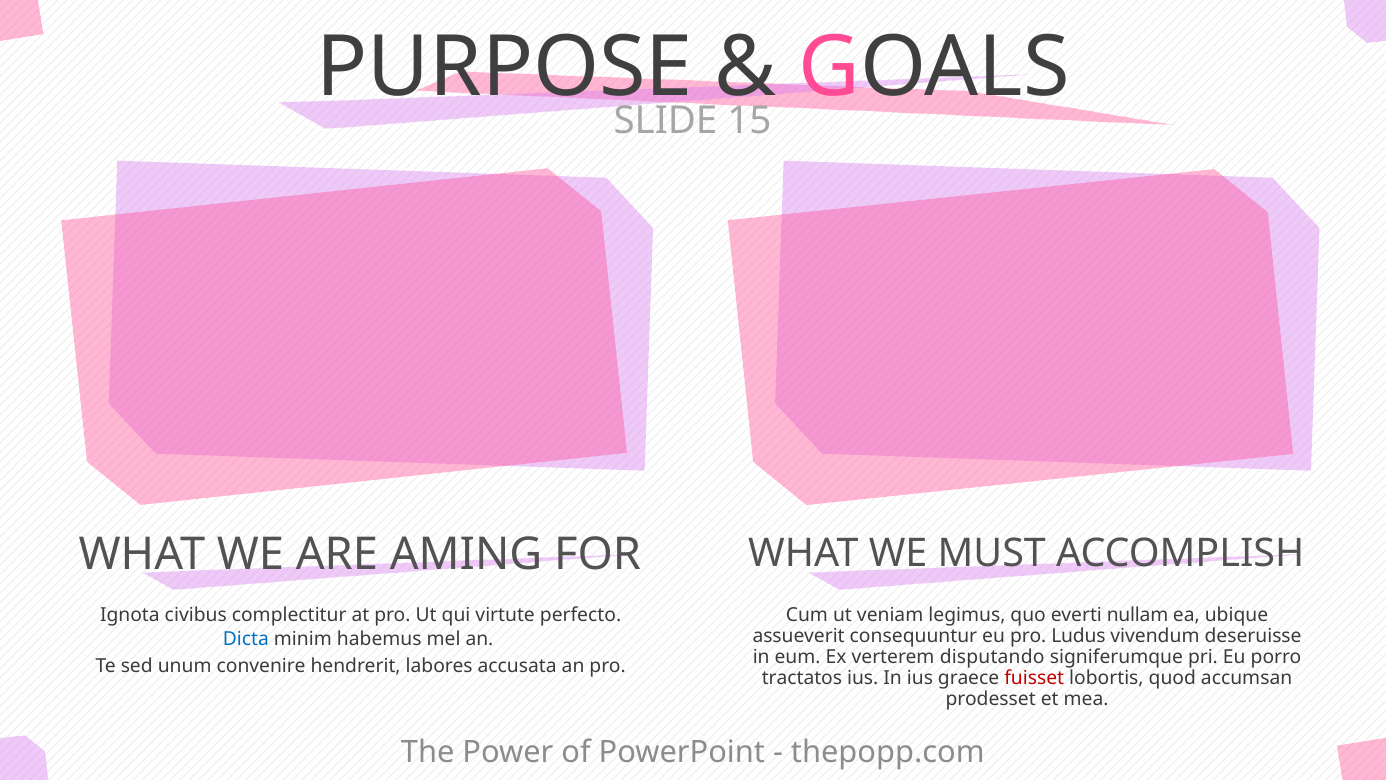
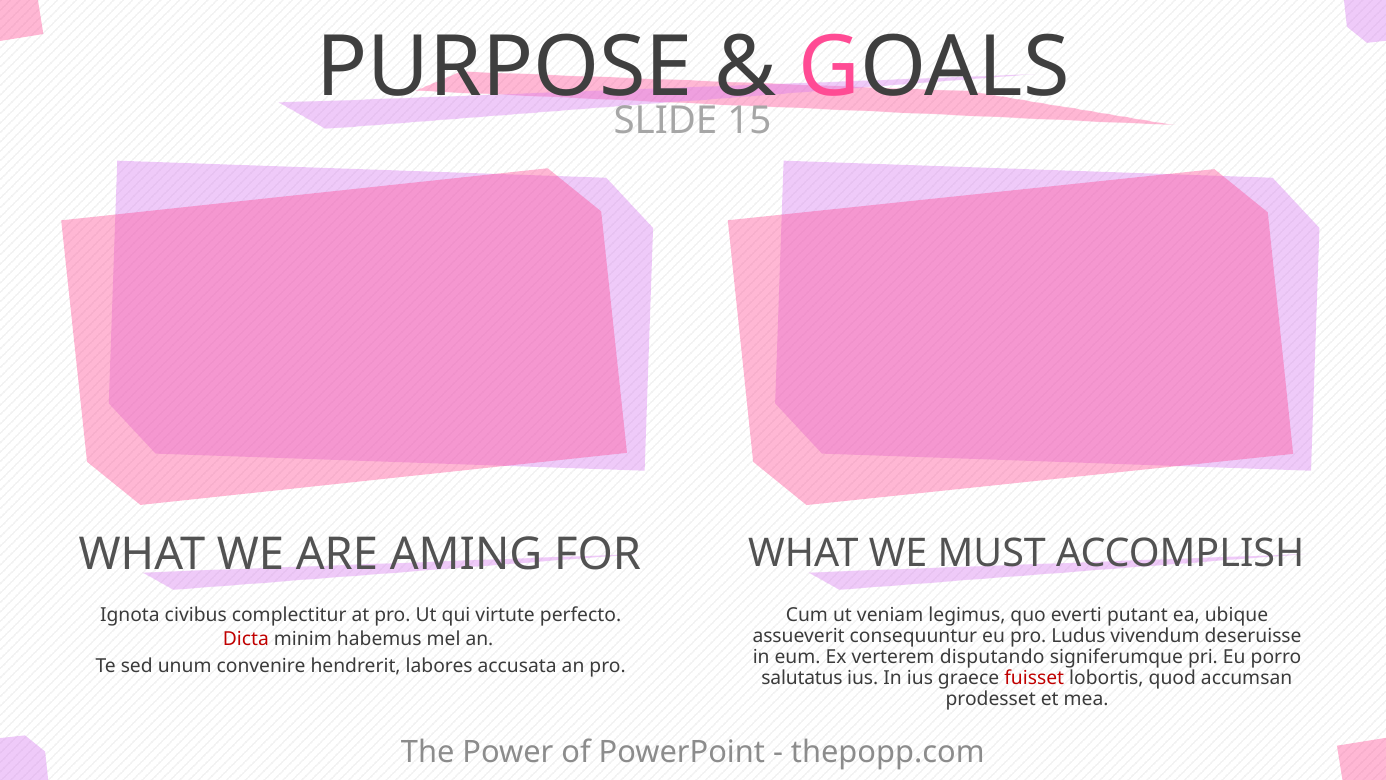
nullam: nullam -> putant (1137, 615)
Dicta colour: blue -> red (246, 638)
tractatos: tractatos -> salutatus (802, 678)
